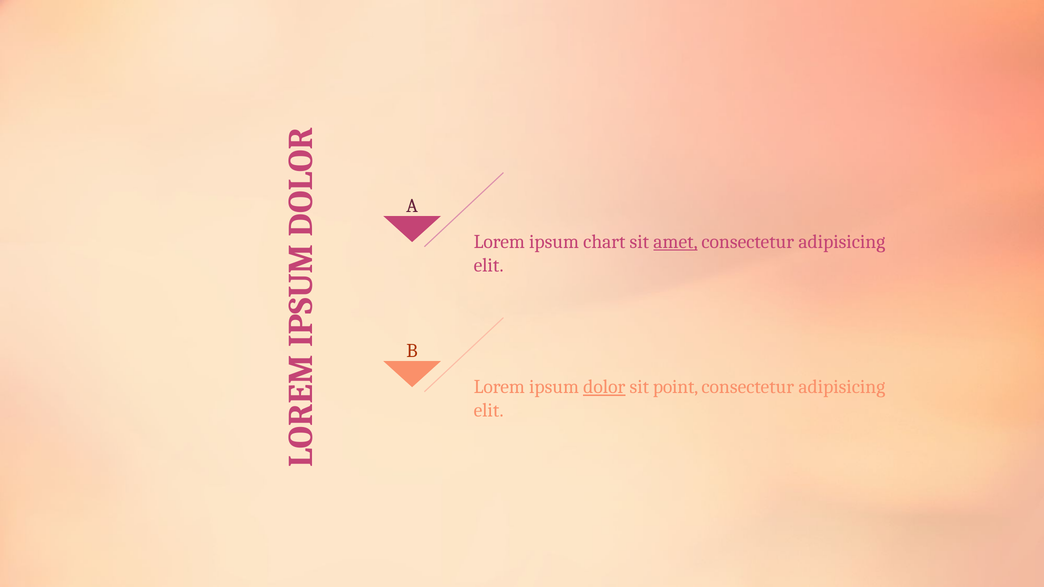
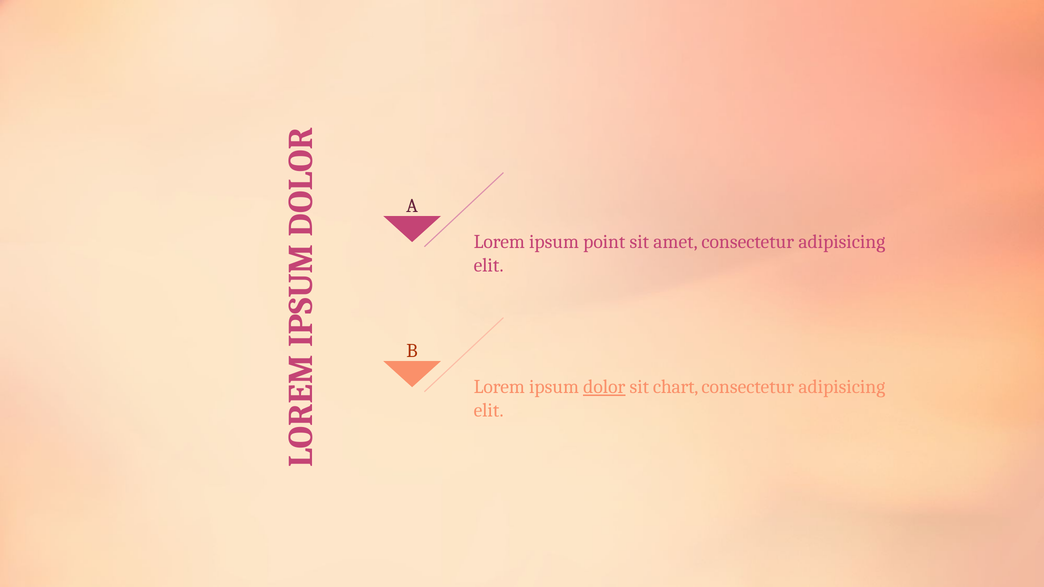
chart: chart -> point (604, 242)
amet underline: present -> none (675, 242)
point: point -> chart (676, 387)
